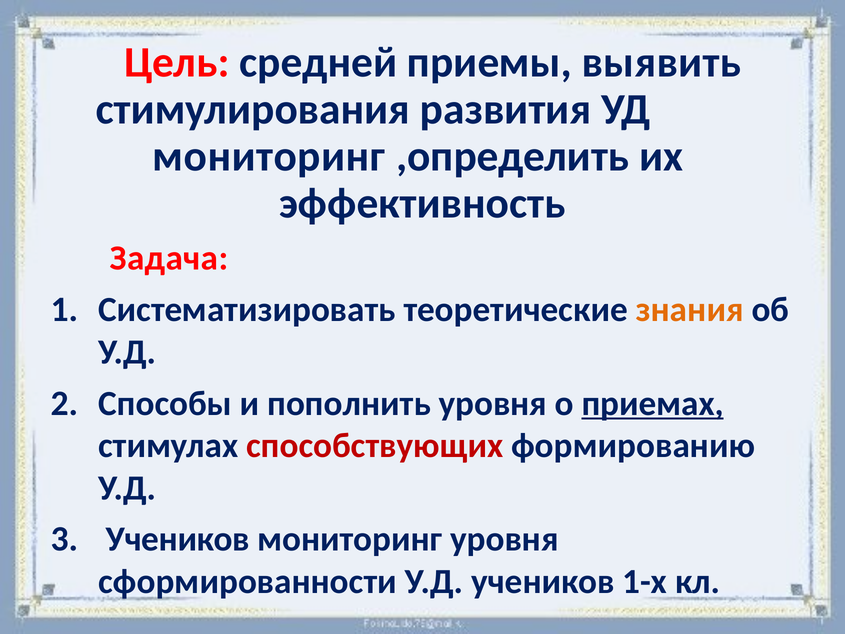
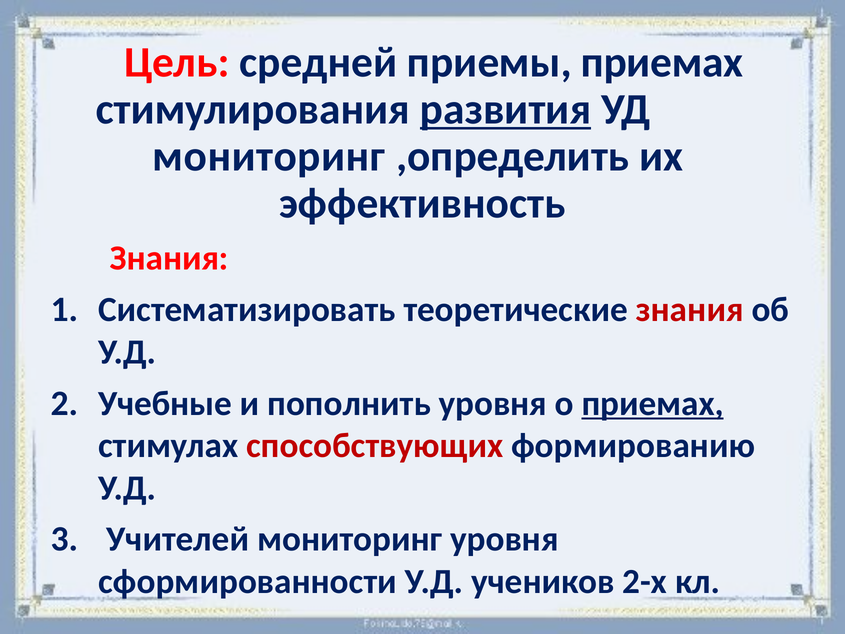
приемы выявить: выявить -> приемах (662, 62)
развития underline: none -> present (506, 109)
Задача: Задача -> Знания (169, 258)
знания colour: orange -> red (690, 310)
Способы: Способы -> Учебные (165, 403)
Учеников: Учеников -> Учителей (178, 539)
1-х: 1-х -> 2-х (645, 581)
